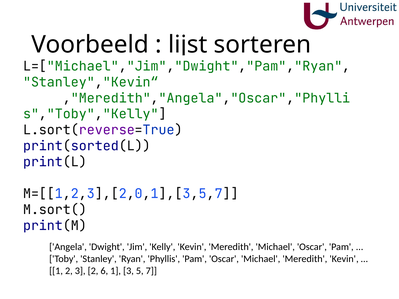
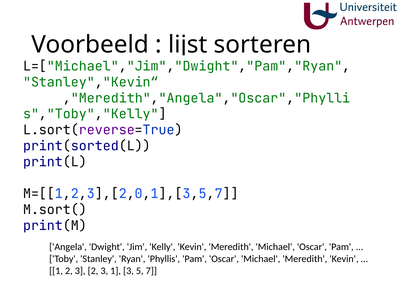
3 2 6: 6 -> 3 (104, 271)
